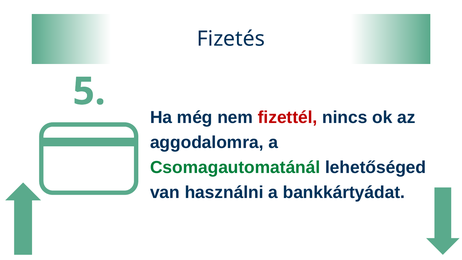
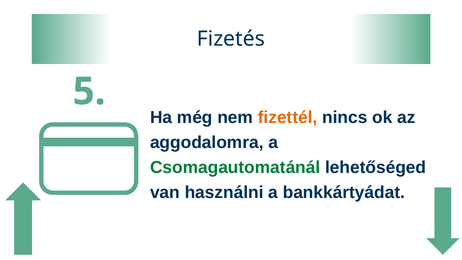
fizettél colour: red -> orange (288, 117)
